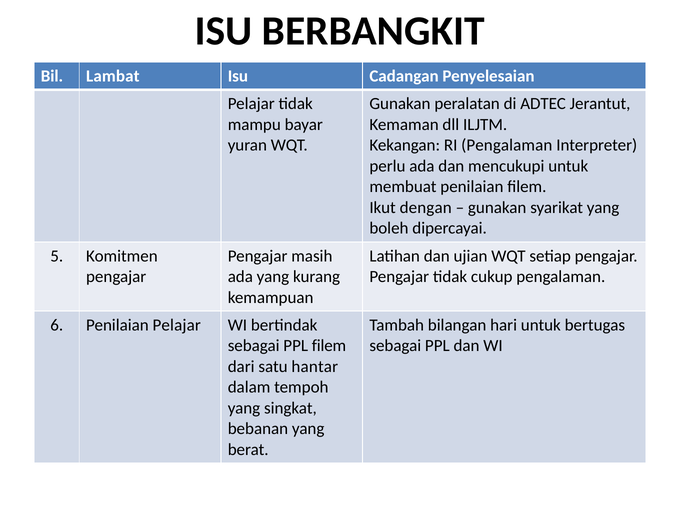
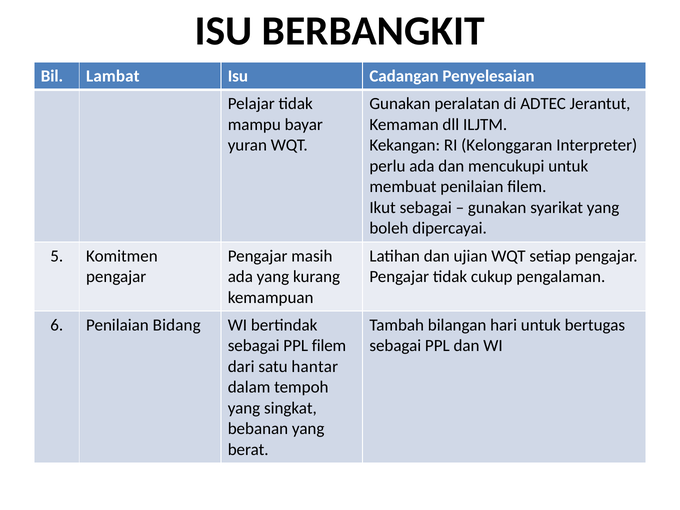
RI Pengalaman: Pengalaman -> Kelonggaran (507, 145)
Ikut dengan: dengan -> sebagai (426, 208)
Penilaian Pelajar: Pelajar -> Bidang (177, 325)
